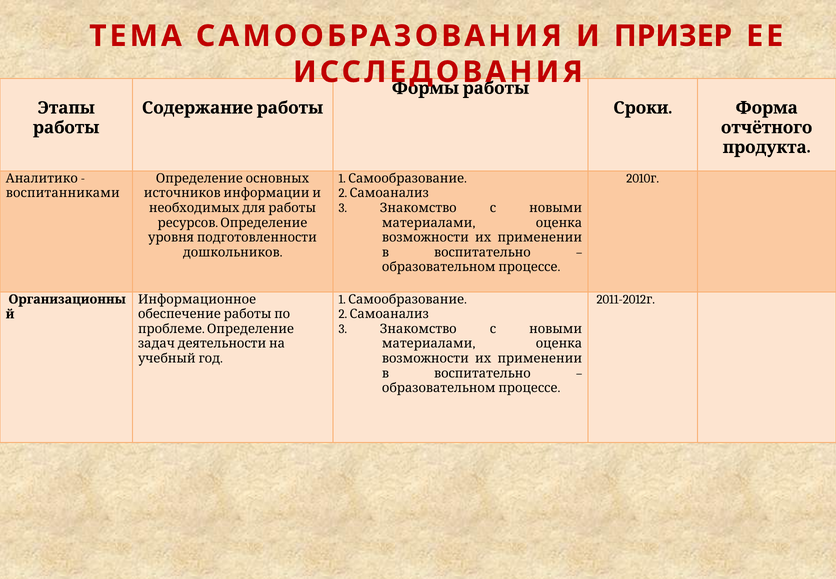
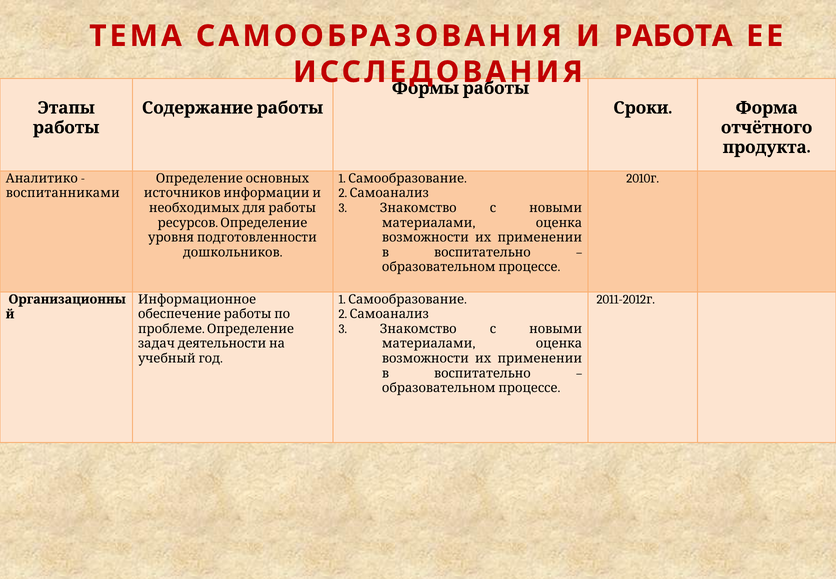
ПРИЗЕР: ПРИЗЕР -> РАБОТА (673, 36)
